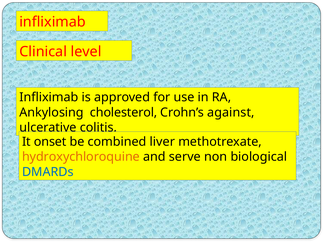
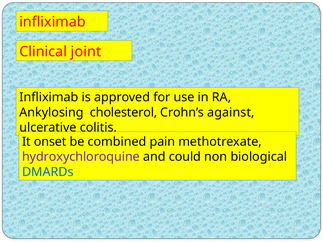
level: level -> joint (86, 52)
liver: liver -> pain (162, 142)
hydroxychloroquine colour: orange -> purple (81, 157)
serve: serve -> could (185, 157)
